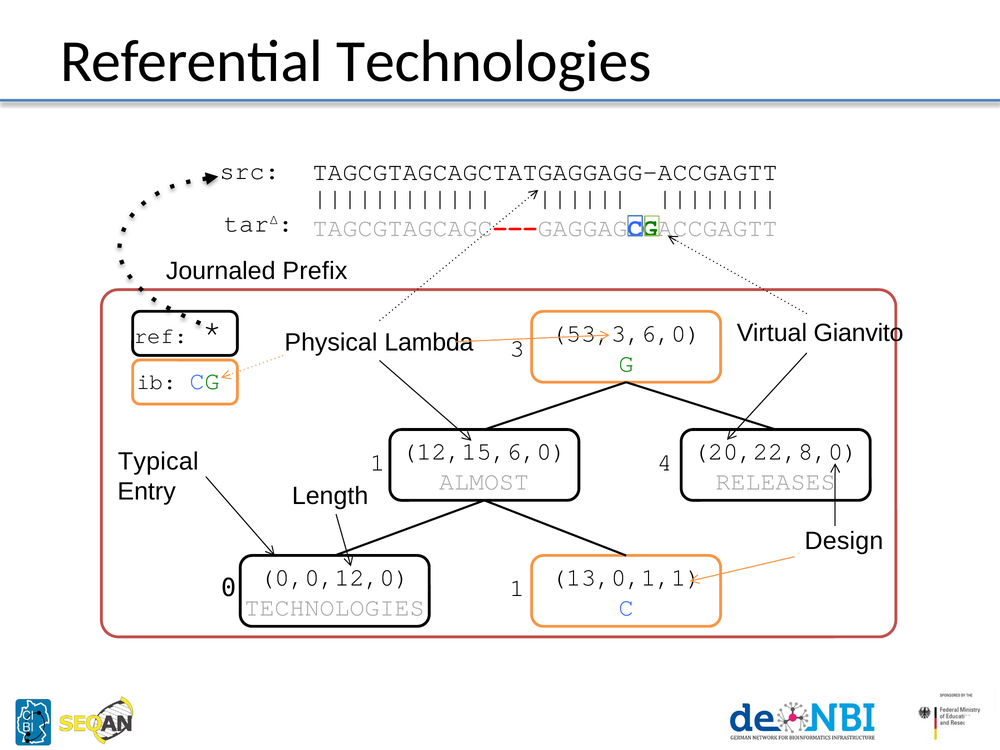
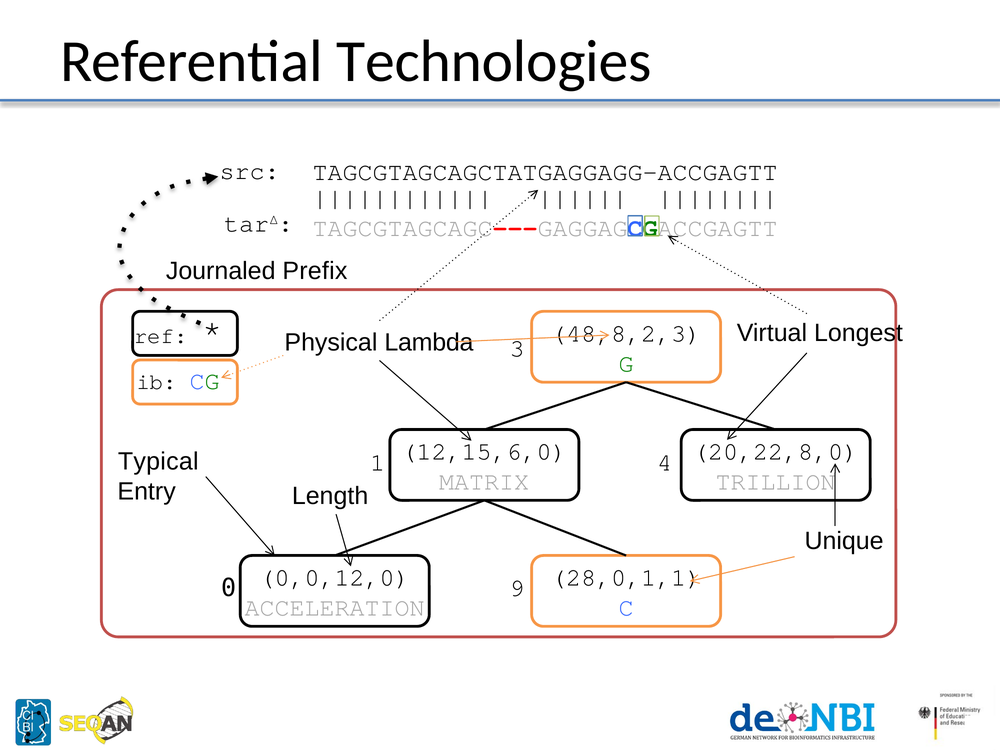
Gianvito: Gianvito -> Longest (858, 333)
53,3,6,0: 53,3,6,0 -> 48,8,2,3 (626, 333)
ALMOST: ALMOST -> MATRIX (484, 482)
RELEASES: RELEASES -> TRILLION (776, 482)
Design: Design -> Unique (844, 541)
13,0,1,1: 13,0,1,1 -> 28,0,1,1 (626, 578)
0 1: 1 -> 9 (517, 588)
TECHNOLOGIES: TECHNOLOGIES -> ACCELERATION (335, 608)
